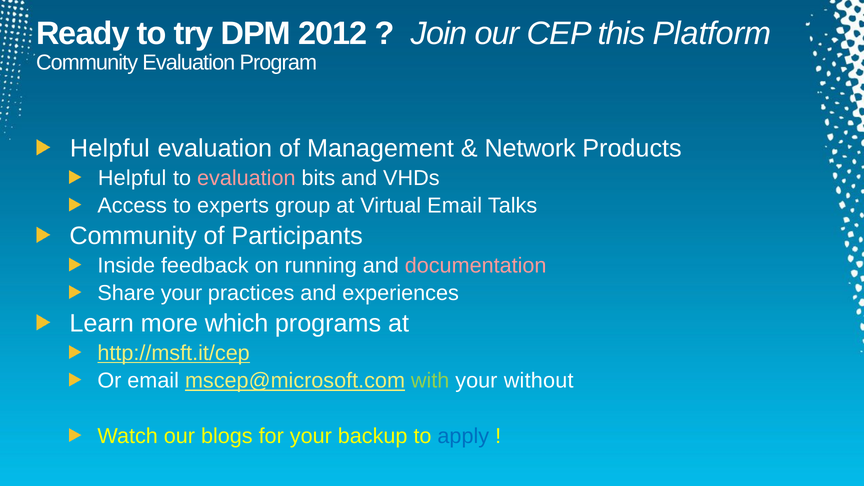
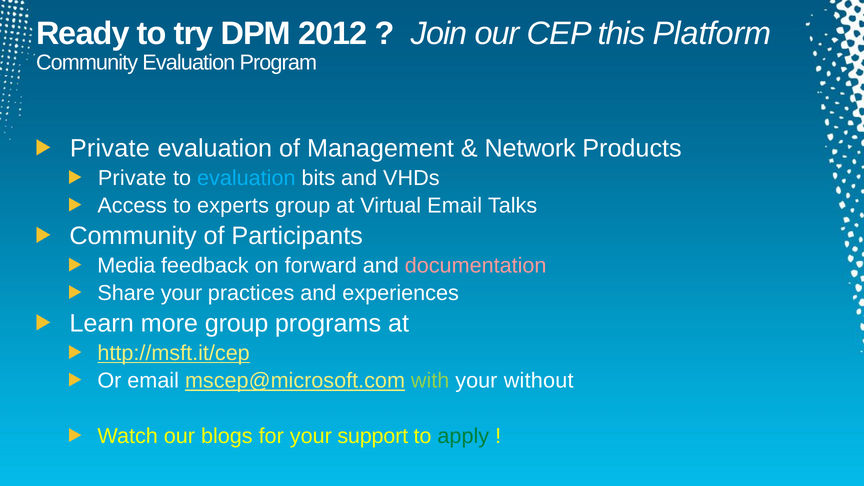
Helpful: Helpful -> Private (110, 149)
Helpful: Helpful -> Private (132, 178)
evaluation colour: pink -> light blue (246, 178)
Inside: Inside -> Media (126, 266)
running: running -> forward (321, 266)
more which: which -> group (237, 324)
backup: backup -> support (373, 436)
apply colour: blue -> green (463, 436)
